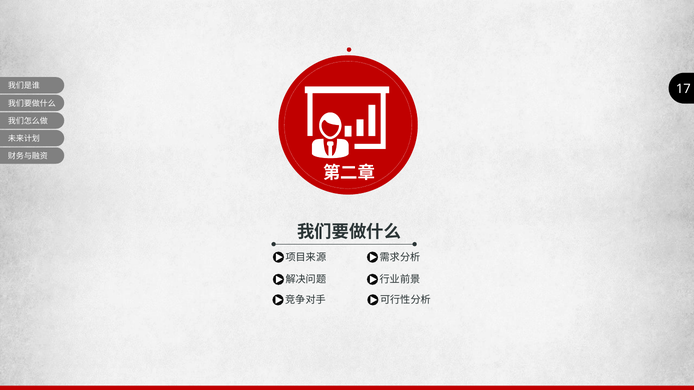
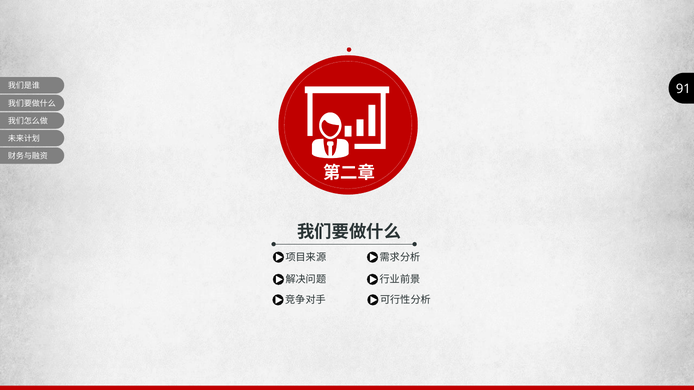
17: 17 -> 91 (683, 89)
